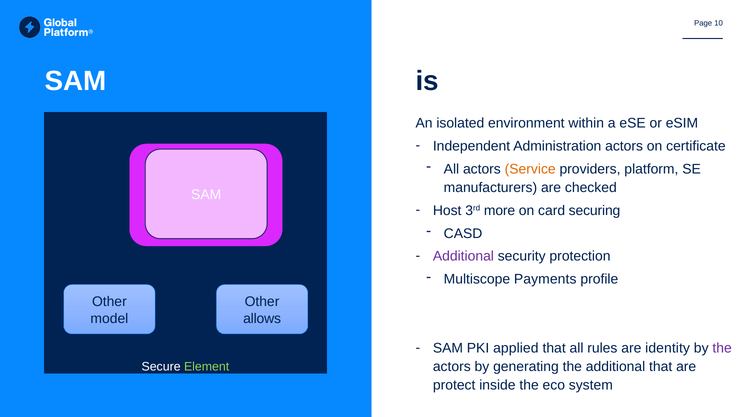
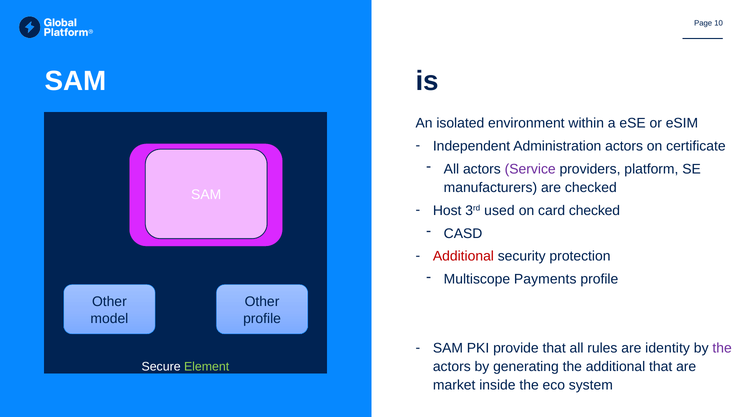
Service colour: orange -> purple (530, 169)
more: more -> used (499, 211)
card securing: securing -> checked (595, 211)
Additional colour: purple -> red (463, 257)
allows: allows -> profile (262, 319)
applied: applied -> provide (516, 349)
protect: protect -> market (454, 385)
